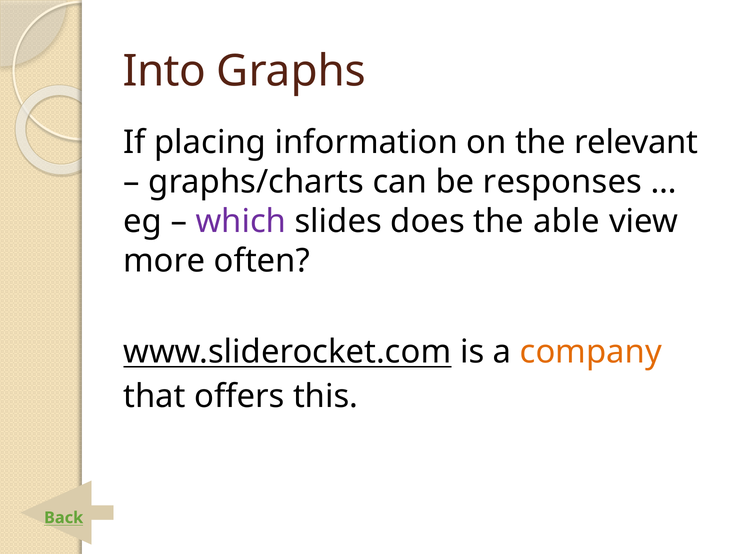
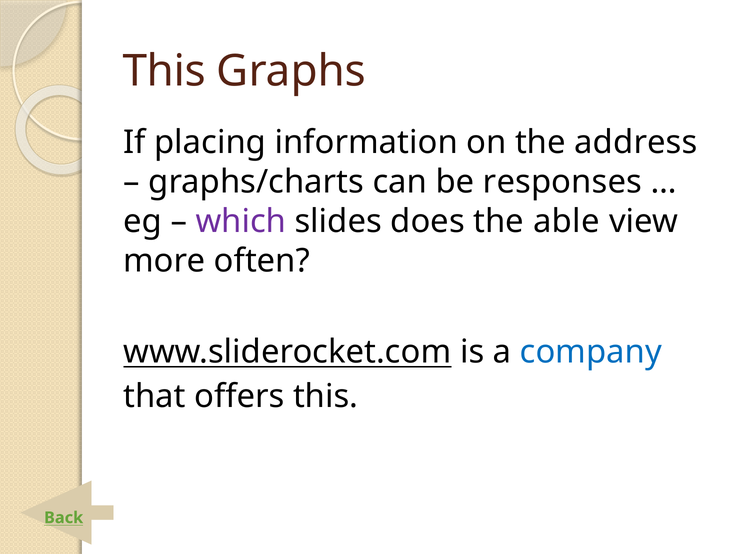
Into: Into -> This (164, 71)
relevant: relevant -> address (636, 143)
company colour: orange -> blue (591, 352)
